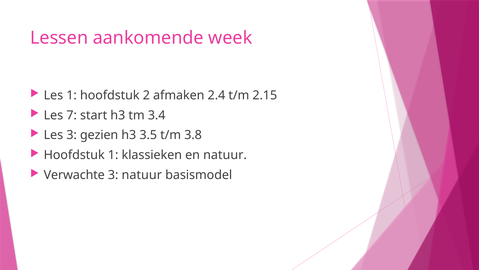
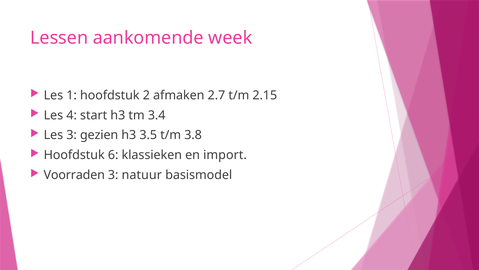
2.4: 2.4 -> 2.7 (216, 95)
7: 7 -> 4 (72, 115)
Hoofdstuk 1: 1 -> 6 (113, 155)
en natuur: natuur -> import (225, 155)
Verwachte: Verwachte -> Voorraden (74, 175)
